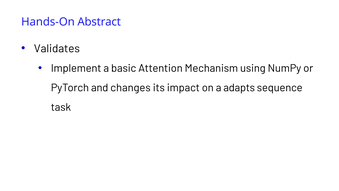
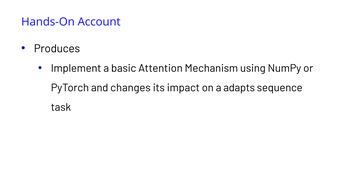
Abstract: Abstract -> Account (99, 22)
Validates: Validates -> Produces (57, 49)
